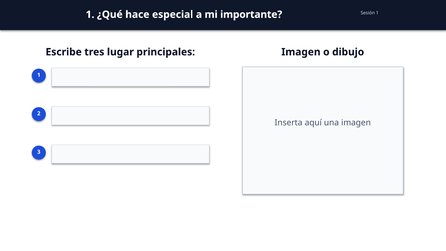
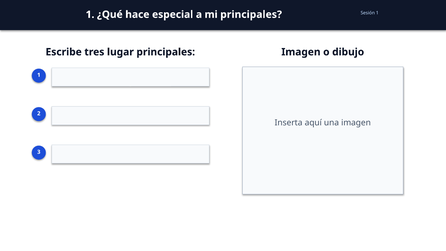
mi importante: importante -> principales (251, 15)
